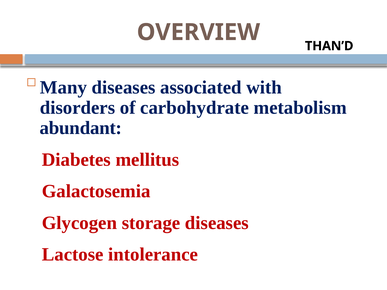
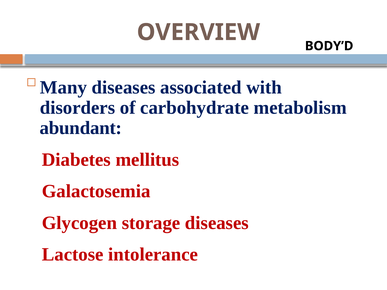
THAN’D: THAN’D -> BODY’D (329, 46)
